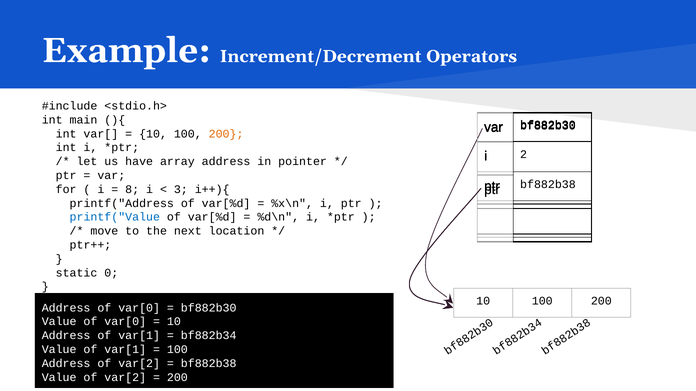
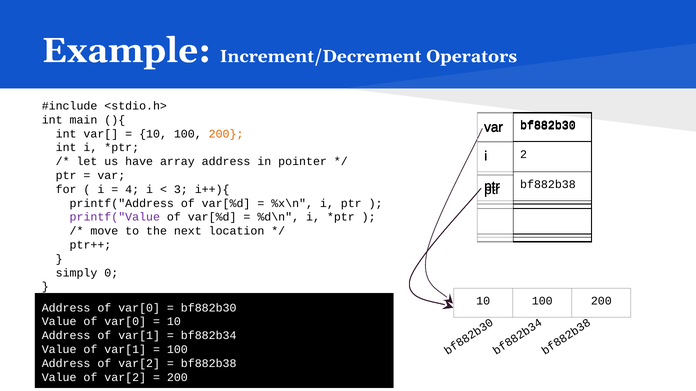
8: 8 -> 4 (132, 190)
printf("Value colour: blue -> purple (115, 217)
static: static -> simply (77, 273)
